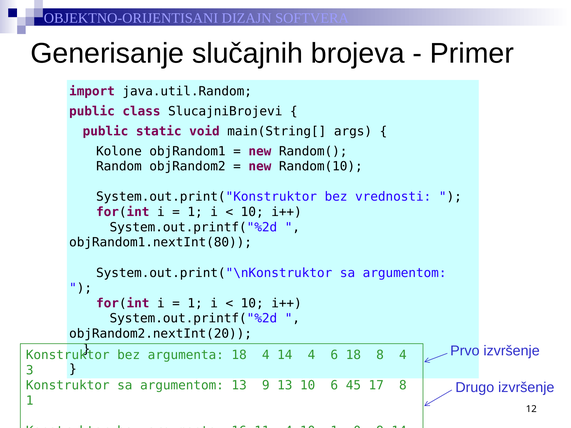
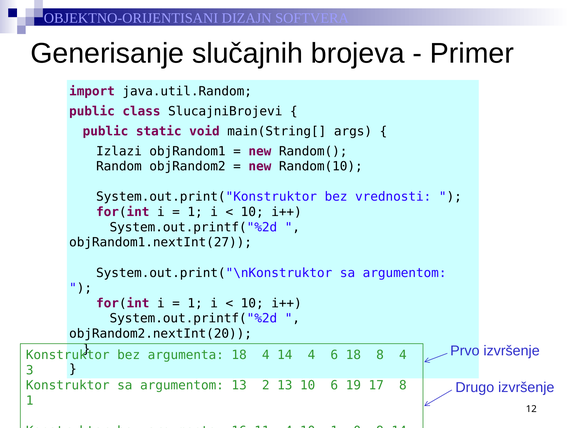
Kolone: Kolone -> Izlazi (119, 151)
objRandom1.nextInt(80: objRandom1.nextInt(80 -> objRandom1.nextInt(27 (161, 243)
13 9: 9 -> 2 (266, 386)
45: 45 -> 19 (353, 386)
